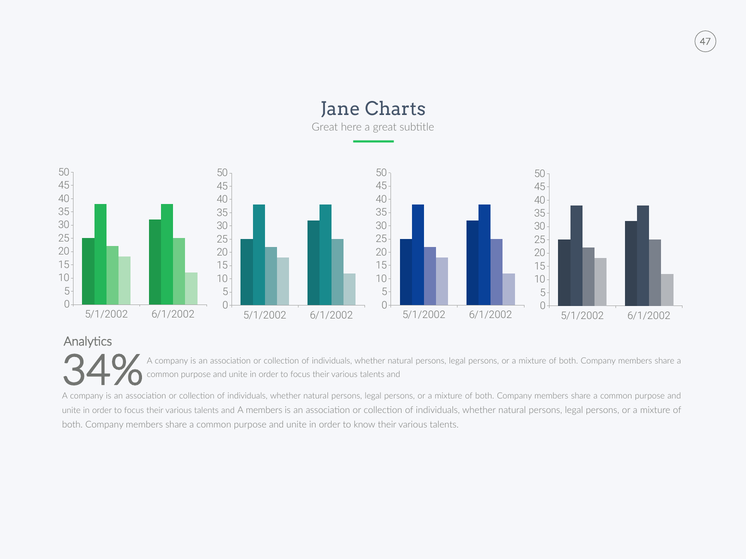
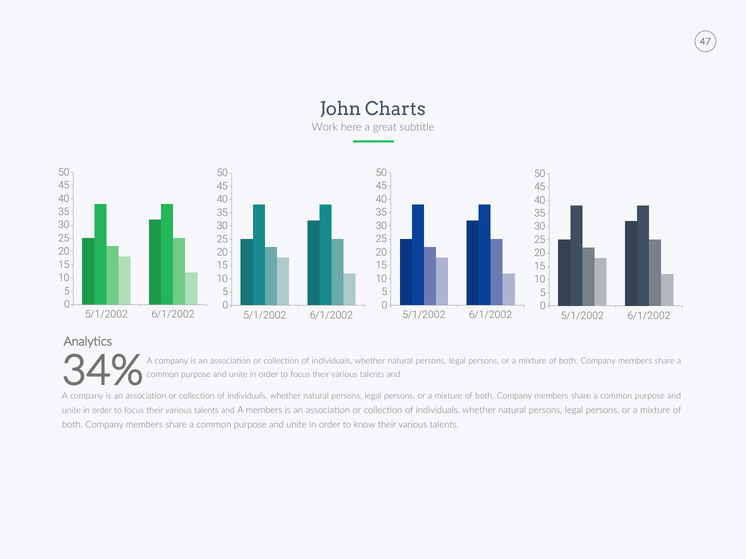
Jane: Jane -> John (341, 109)
Great: Great -> Work (325, 127)
